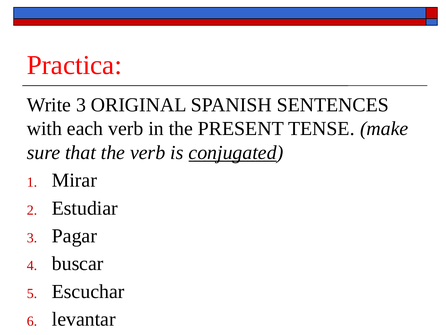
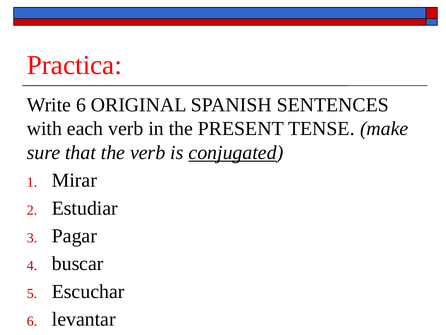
Write 3: 3 -> 6 (81, 105)
